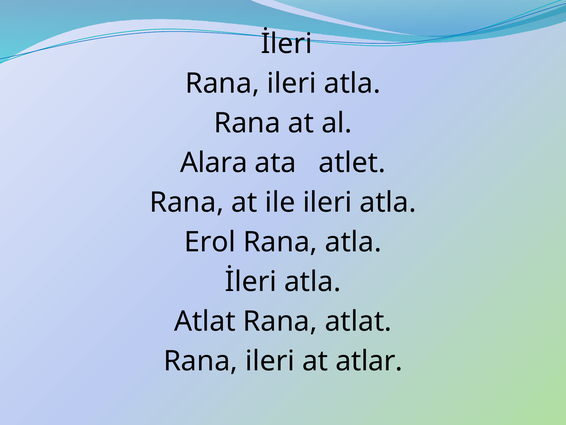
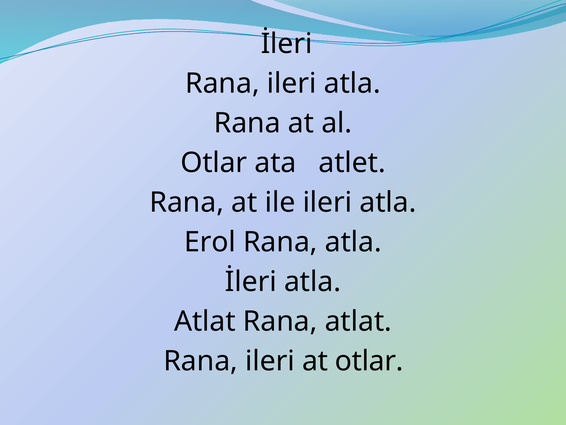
Alara: Alara -> Otlar (214, 163)
at atlar: atlar -> otlar (369, 361)
